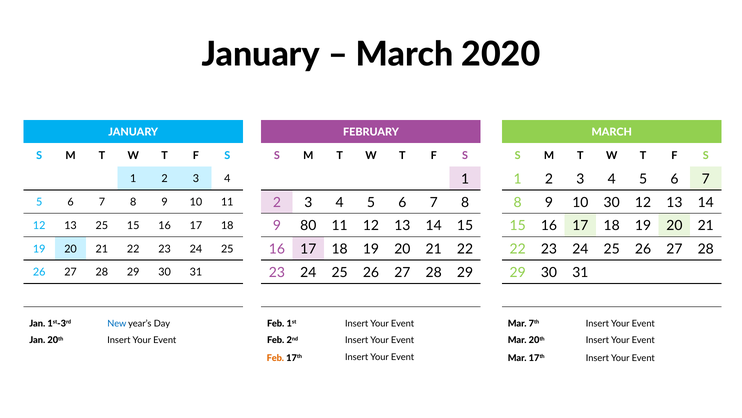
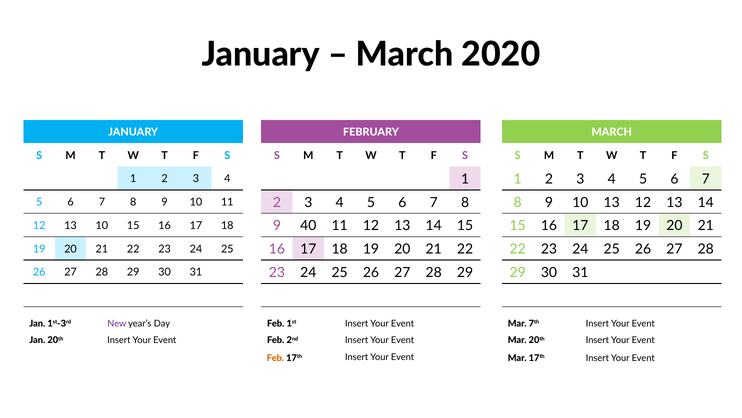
10 30: 30 -> 13 (612, 202)
80: 80 -> 40 (308, 225)
13 25: 25 -> 10 (102, 225)
New colour: blue -> purple (117, 323)
